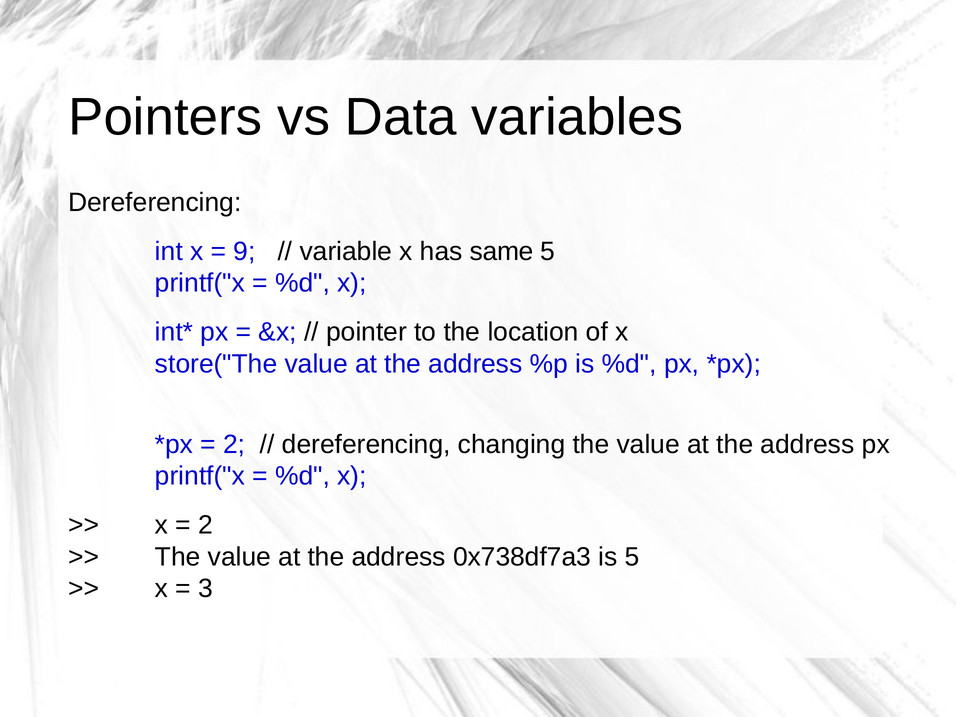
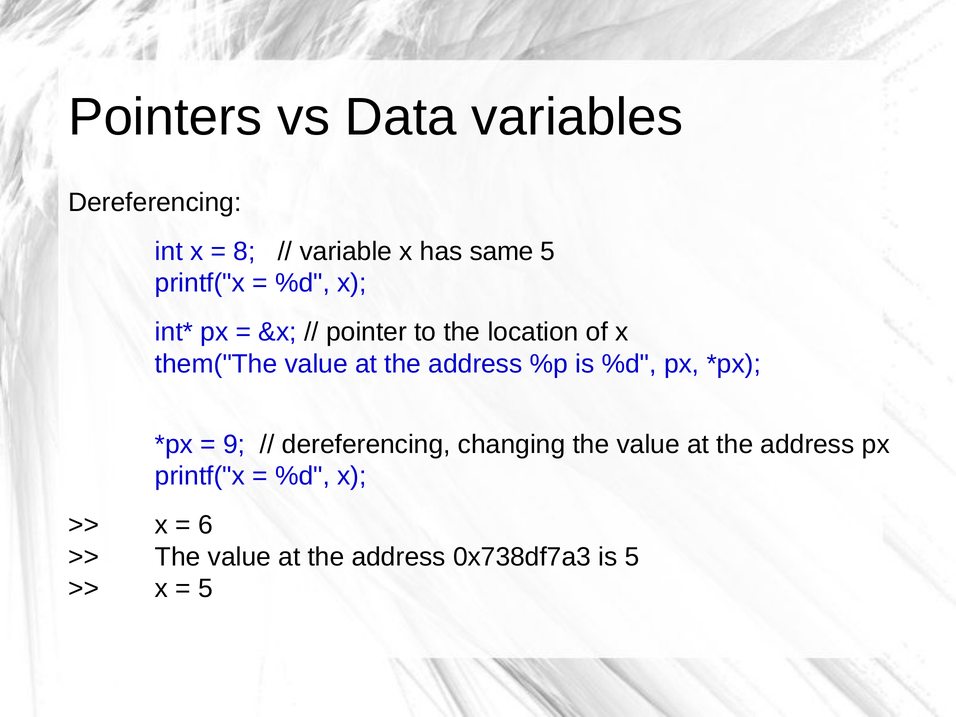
9: 9 -> 8 (244, 251)
store("The: store("The -> them("The (216, 364)
2: 2 -> 9 (234, 444)
2: 2 -> 6 (206, 525)
3: 3 -> 5 (206, 589)
